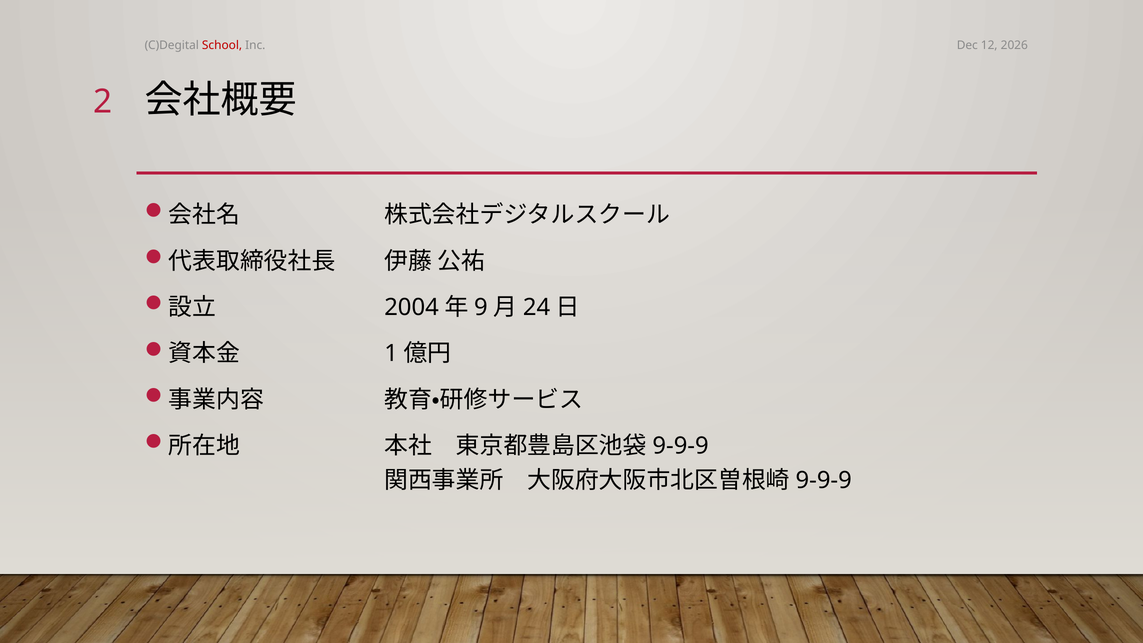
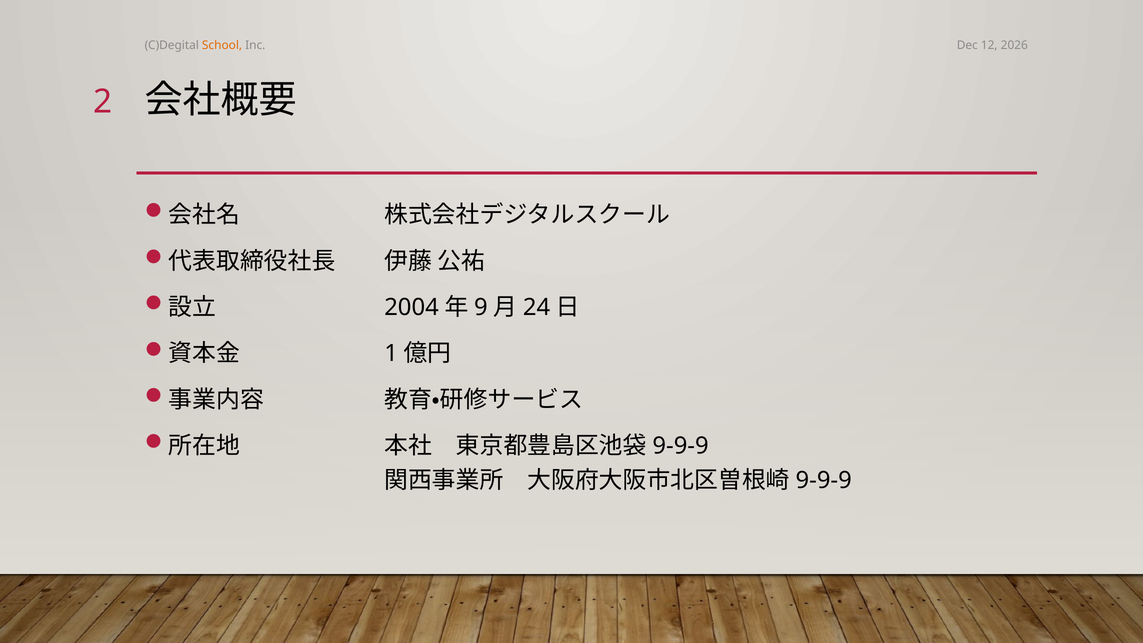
School colour: red -> orange (222, 45)
